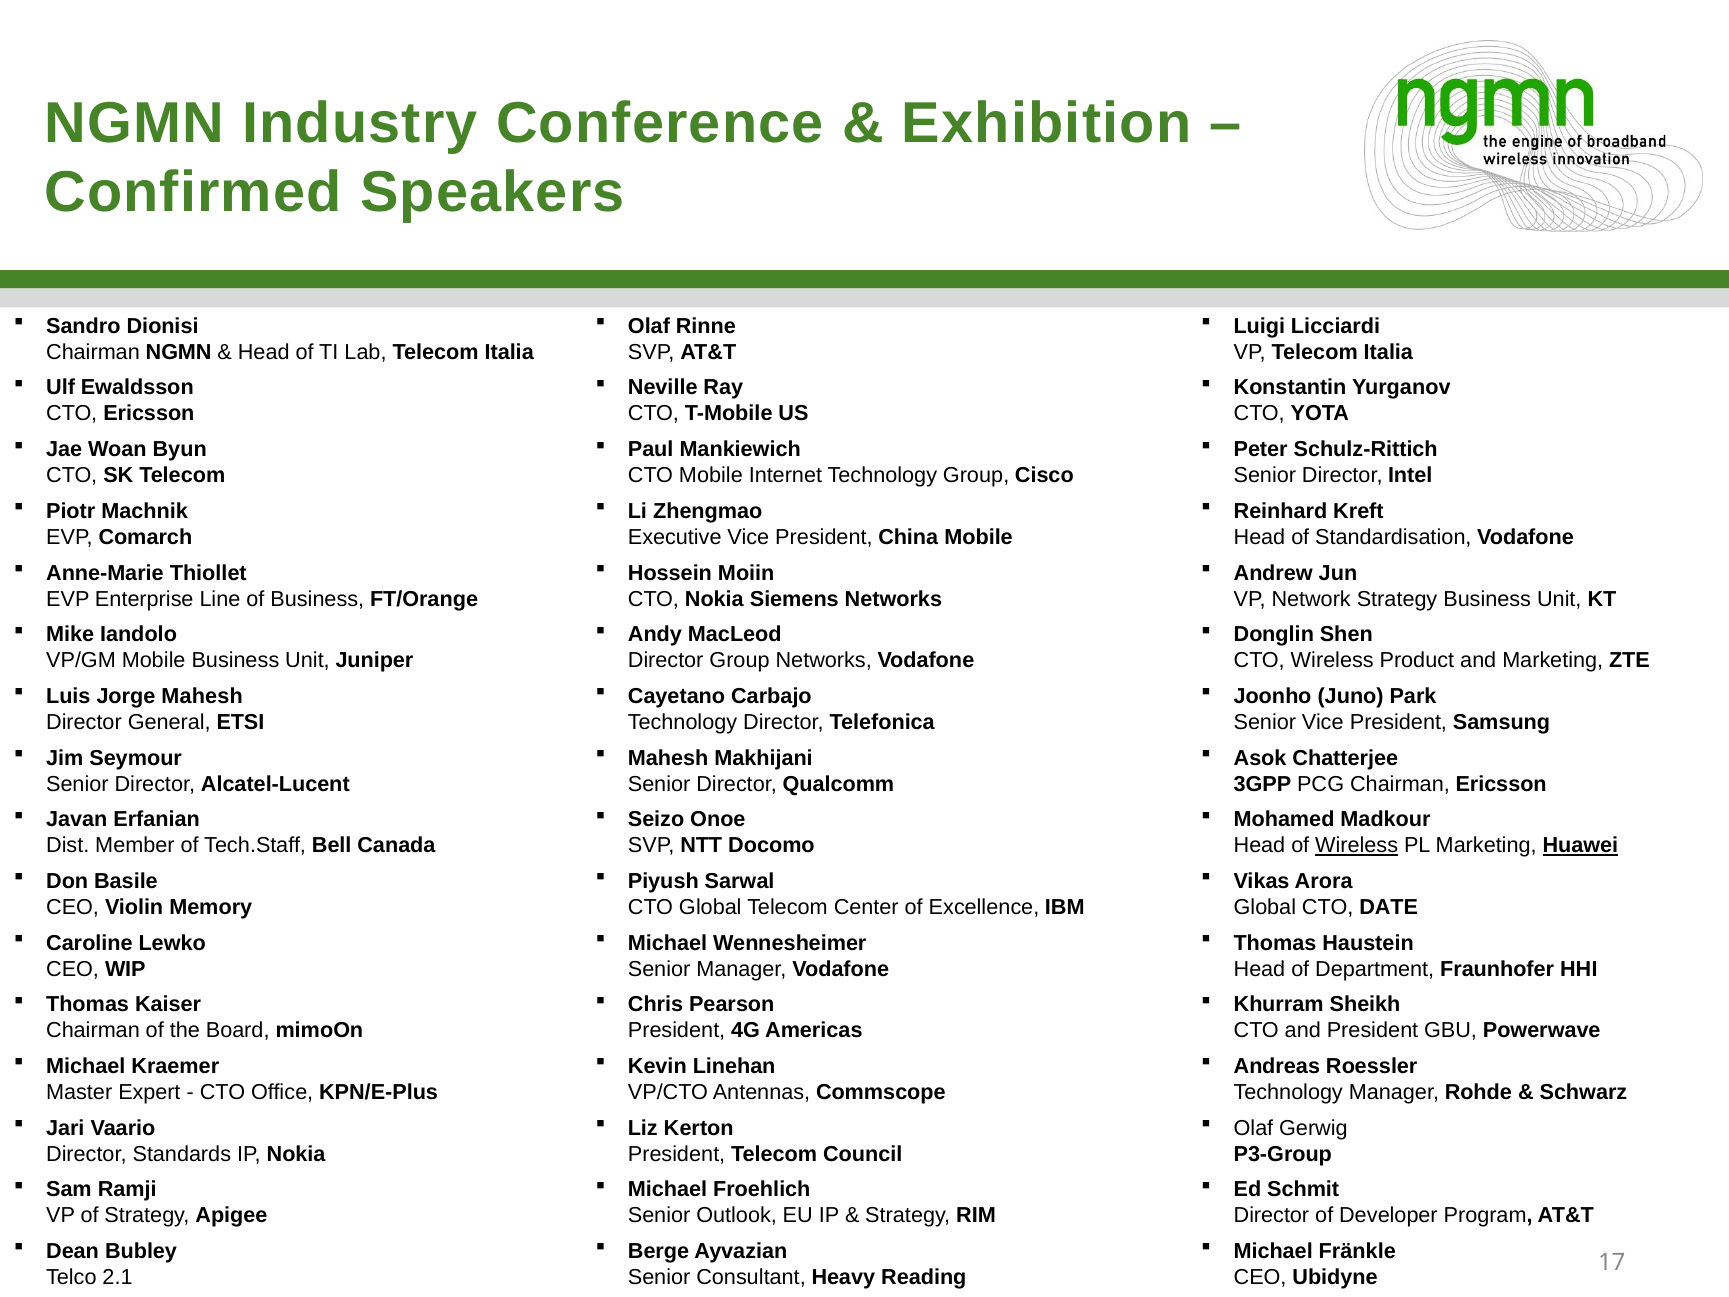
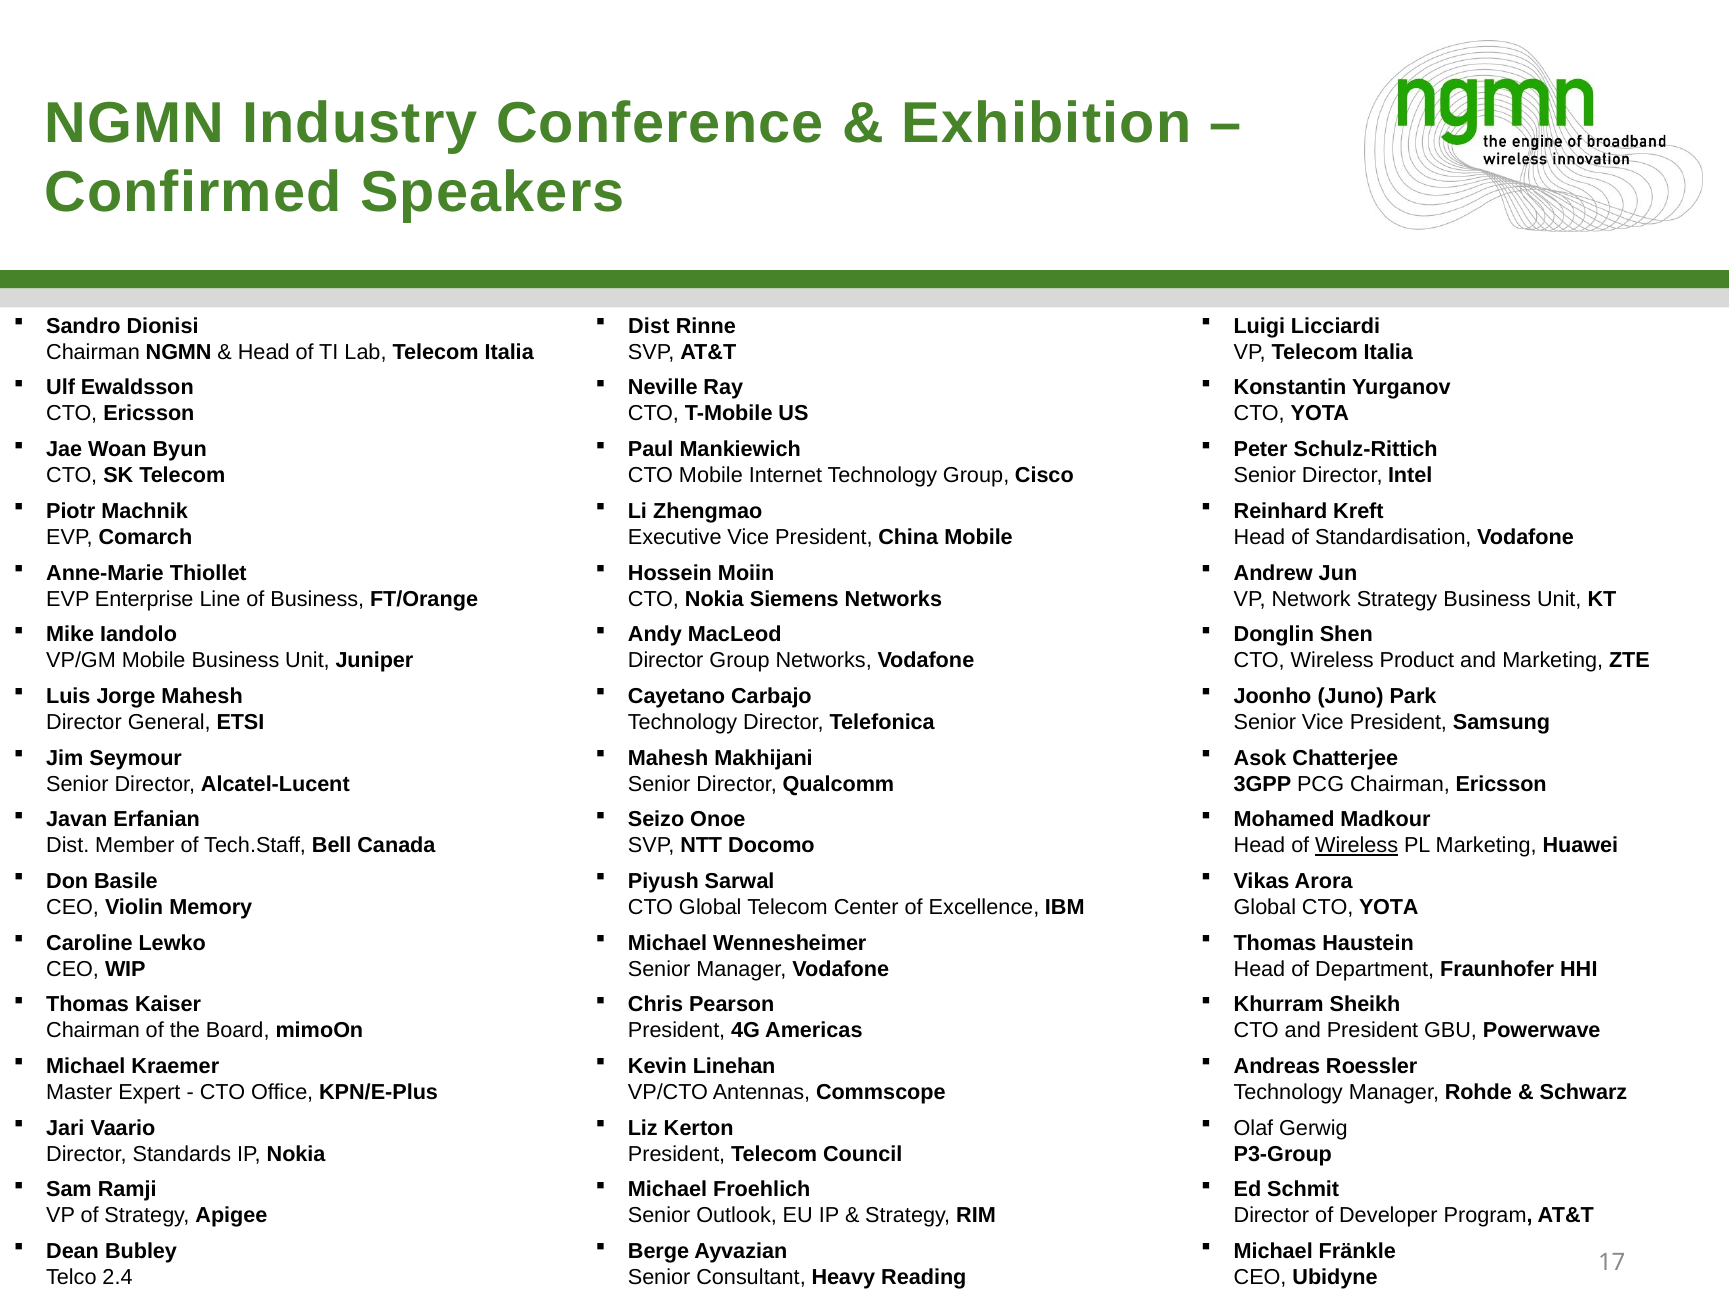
Olaf: Olaf -> Dist (649, 326)
Huawei underline: present -> none (1580, 845)
Global CTO DATE: DATE -> YOTA (1389, 907)
2.1: 2.1 -> 2.4 (118, 1277)
